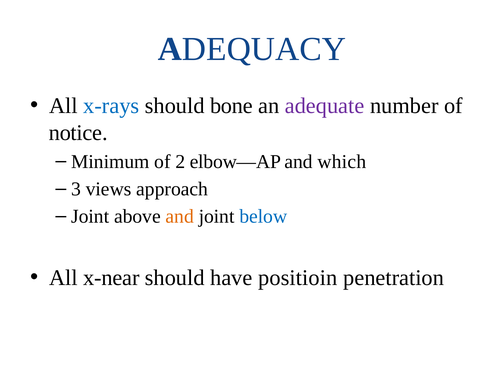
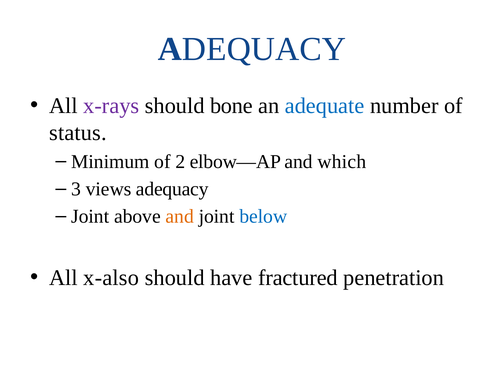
x-rays colour: blue -> purple (111, 106)
adequate colour: purple -> blue (325, 106)
notice: notice -> status (78, 133)
views approach: approach -> adequacy (172, 189)
x-near: x-near -> x-also (111, 278)
positioin: positioin -> fractured (298, 278)
